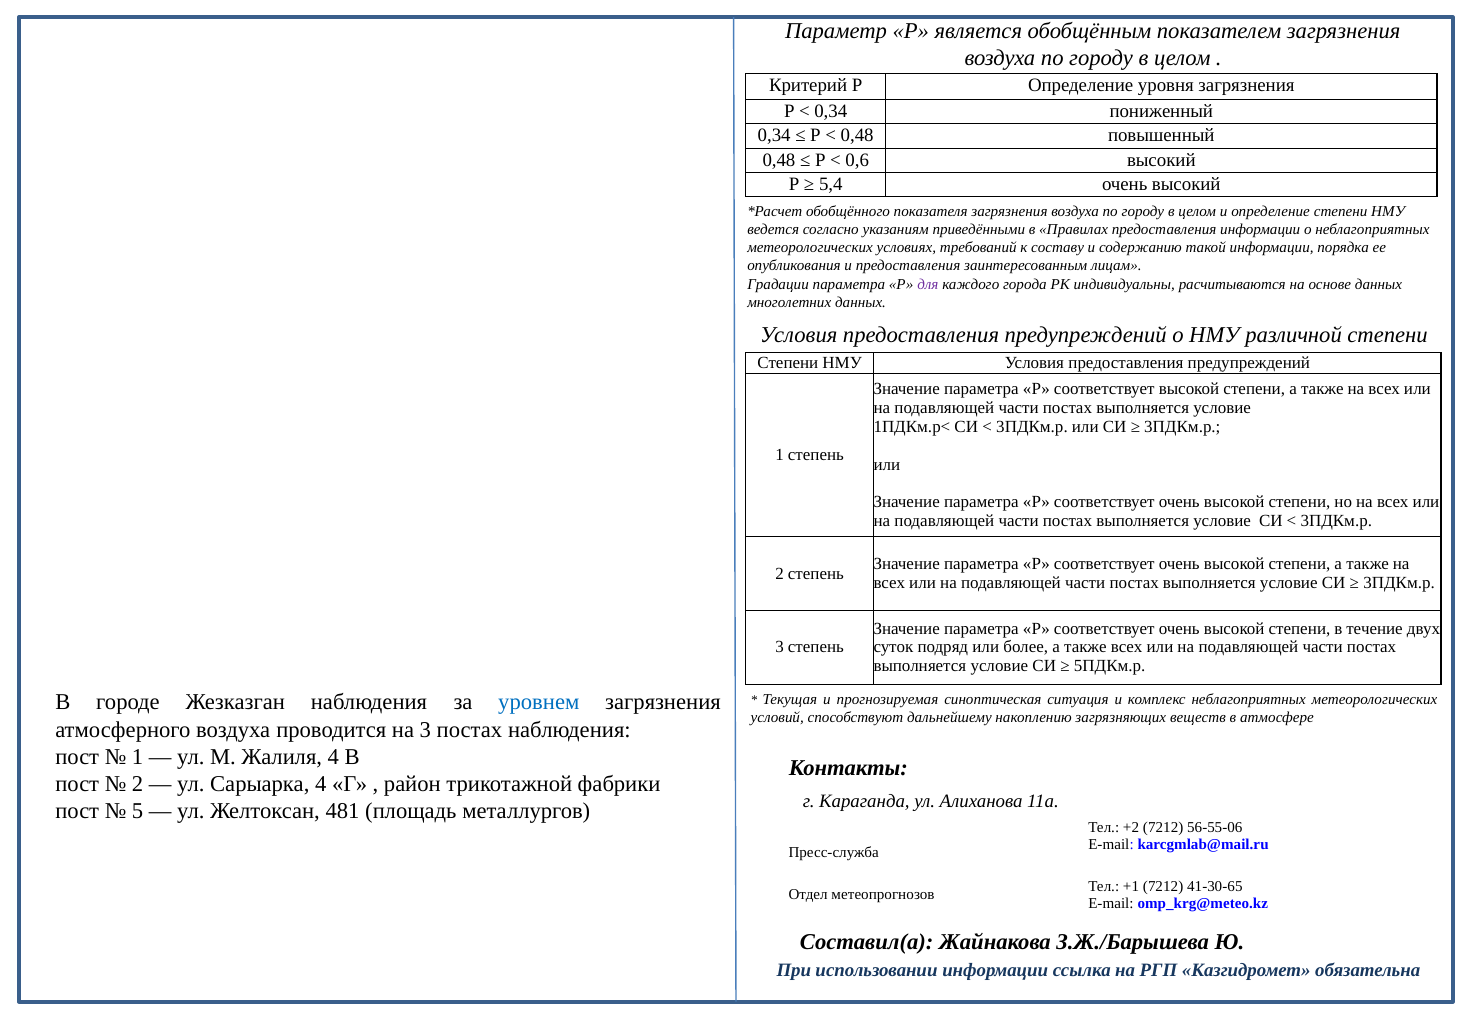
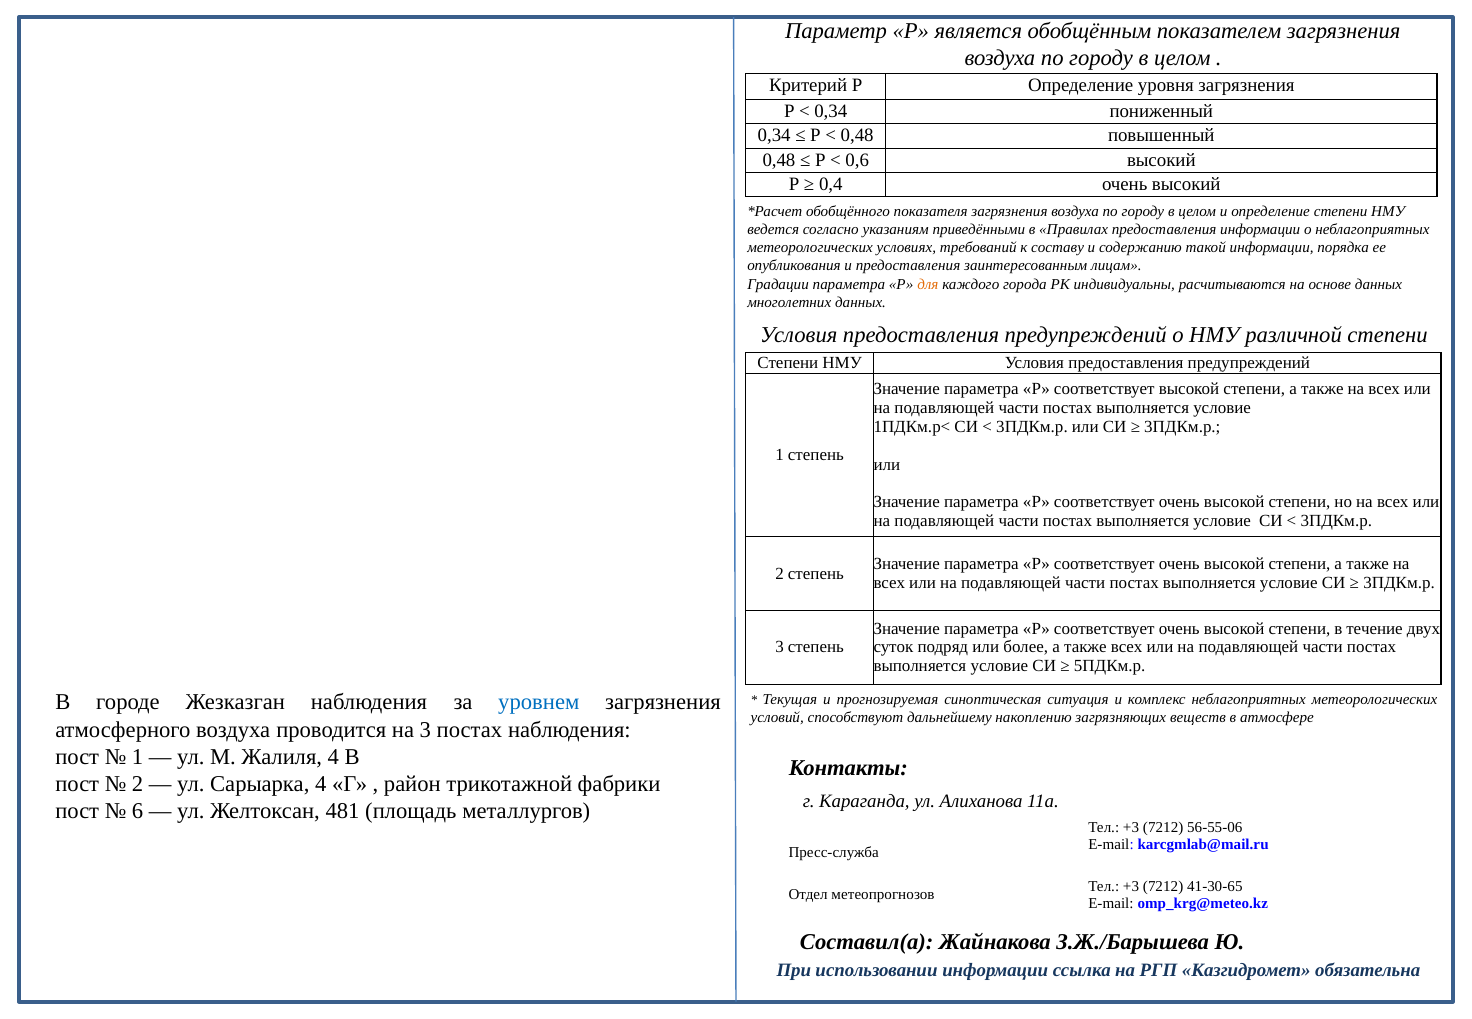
5,4: 5,4 -> 0,4 (831, 184)
для colour: purple -> orange (928, 284)
5: 5 -> 6 (138, 811)
+2: +2 -> +3 (1131, 827)
+1: +1 -> +3 (1131, 886)
